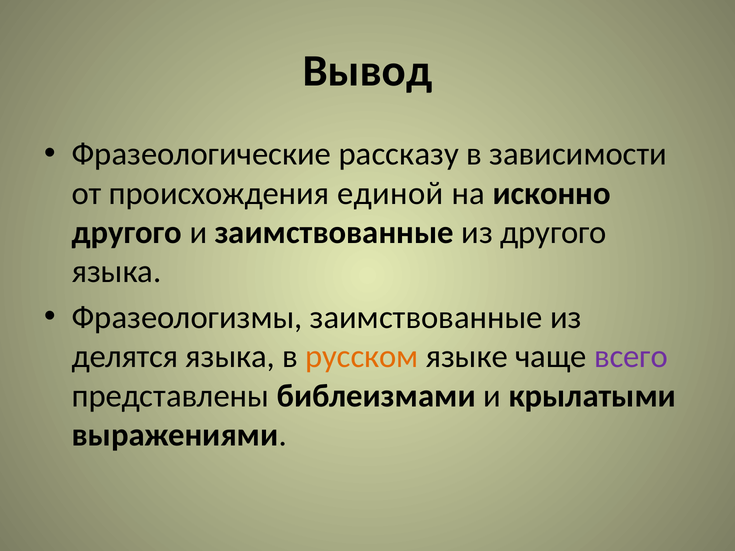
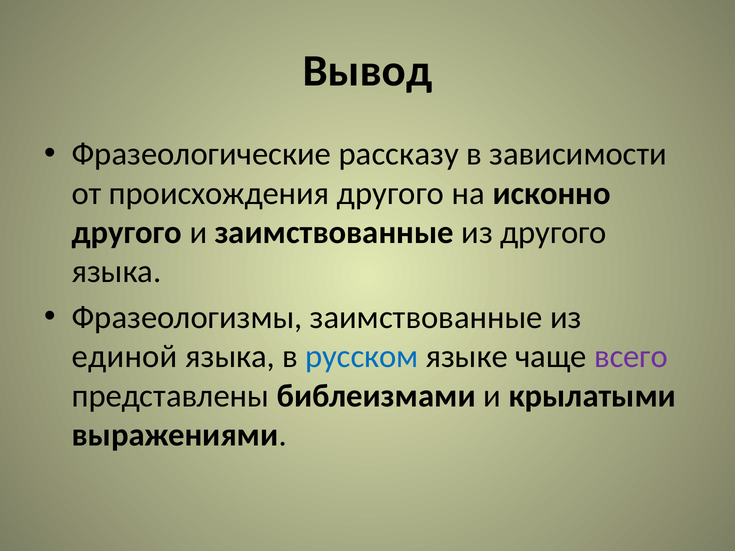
происхождения единой: единой -> другого (391, 193)
делятся: делятся -> единой (125, 357)
русском colour: orange -> blue (362, 357)
